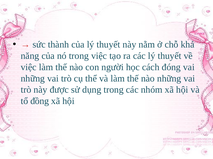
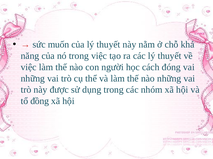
thành: thành -> muốn (59, 45)
